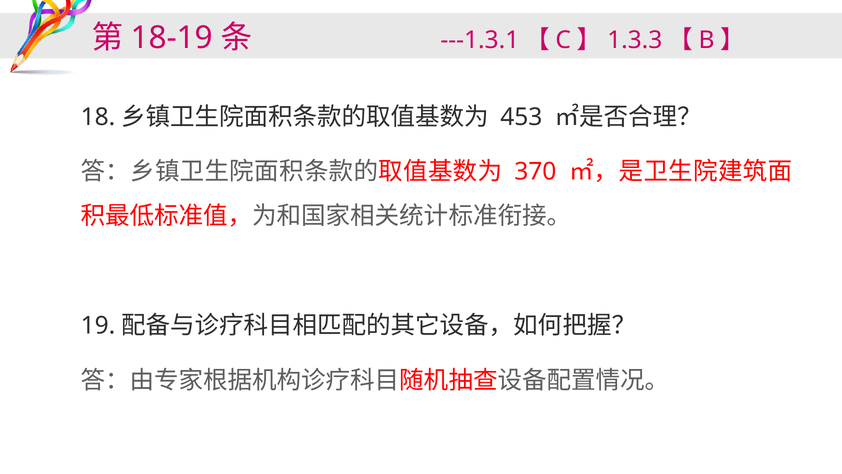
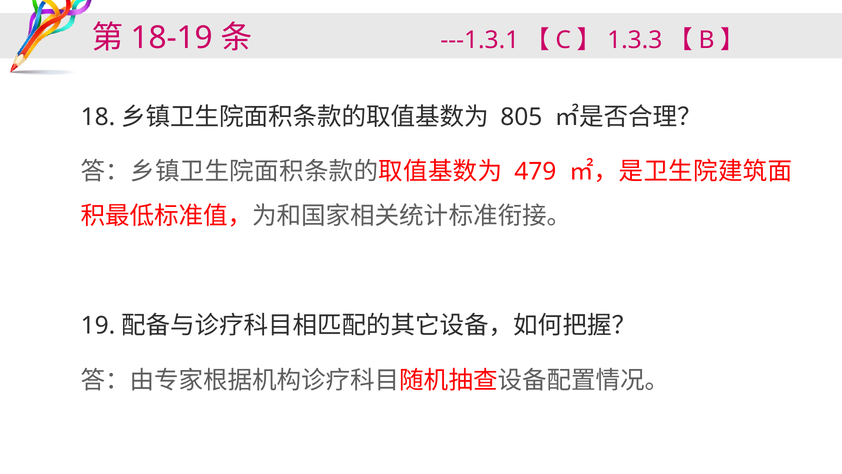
453: 453 -> 805 (521, 117)
370: 370 -> 479 (535, 172)
